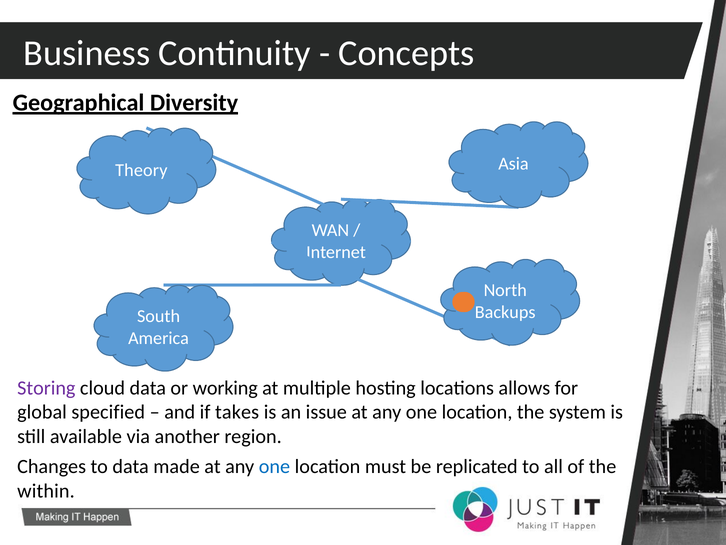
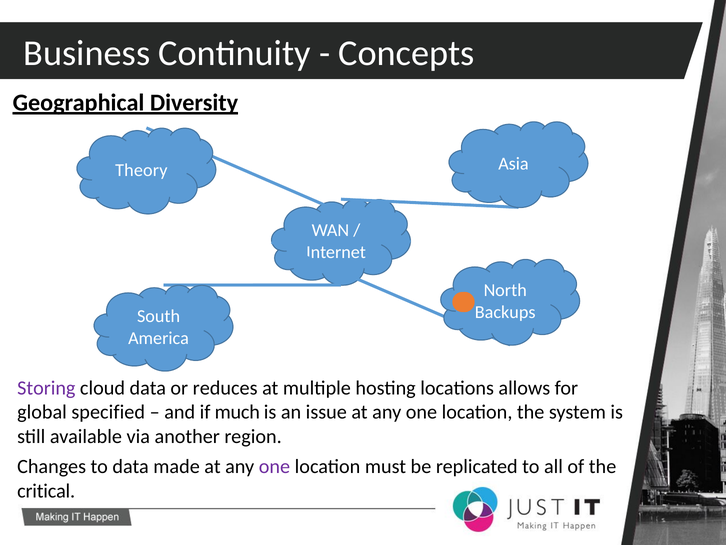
working: working -> reduces (225, 388)
takes: takes -> much (237, 412)
one colour: blue -> purple (274, 466)
within: within -> critical (46, 490)
